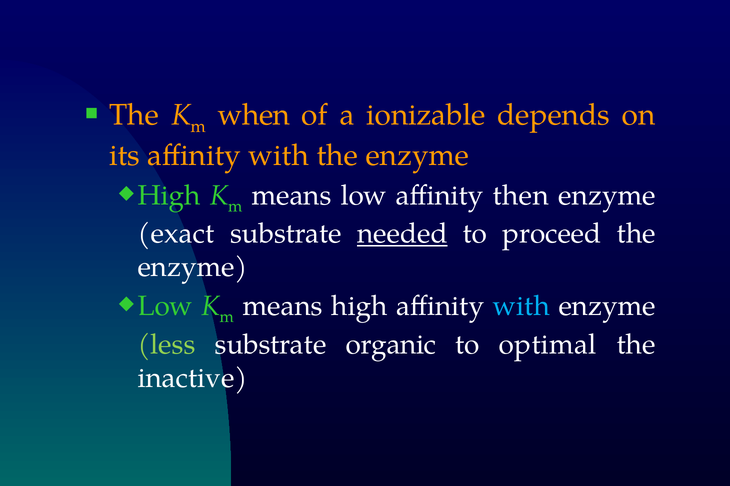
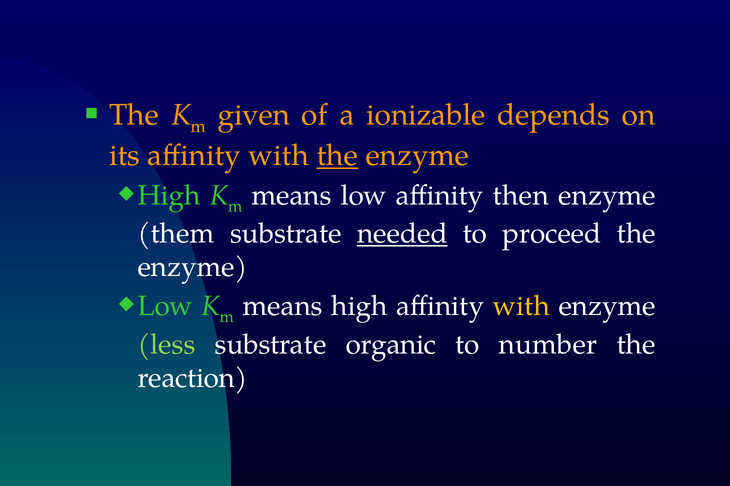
when: when -> given (254, 115)
the underline: none -> present (337, 156)
exact: exact -> them (176, 234)
with colour: light blue -> yellow (521, 307)
optimal: optimal -> number (548, 345)
inactive: inactive -> reaction (193, 378)
